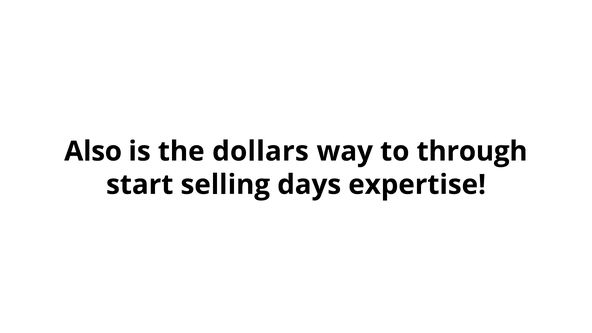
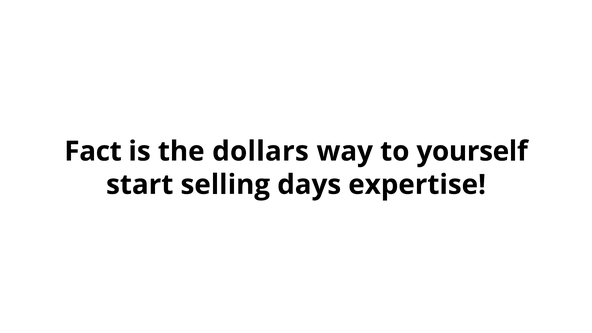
Also: Also -> Fact (93, 151)
through: through -> yourself (472, 151)
